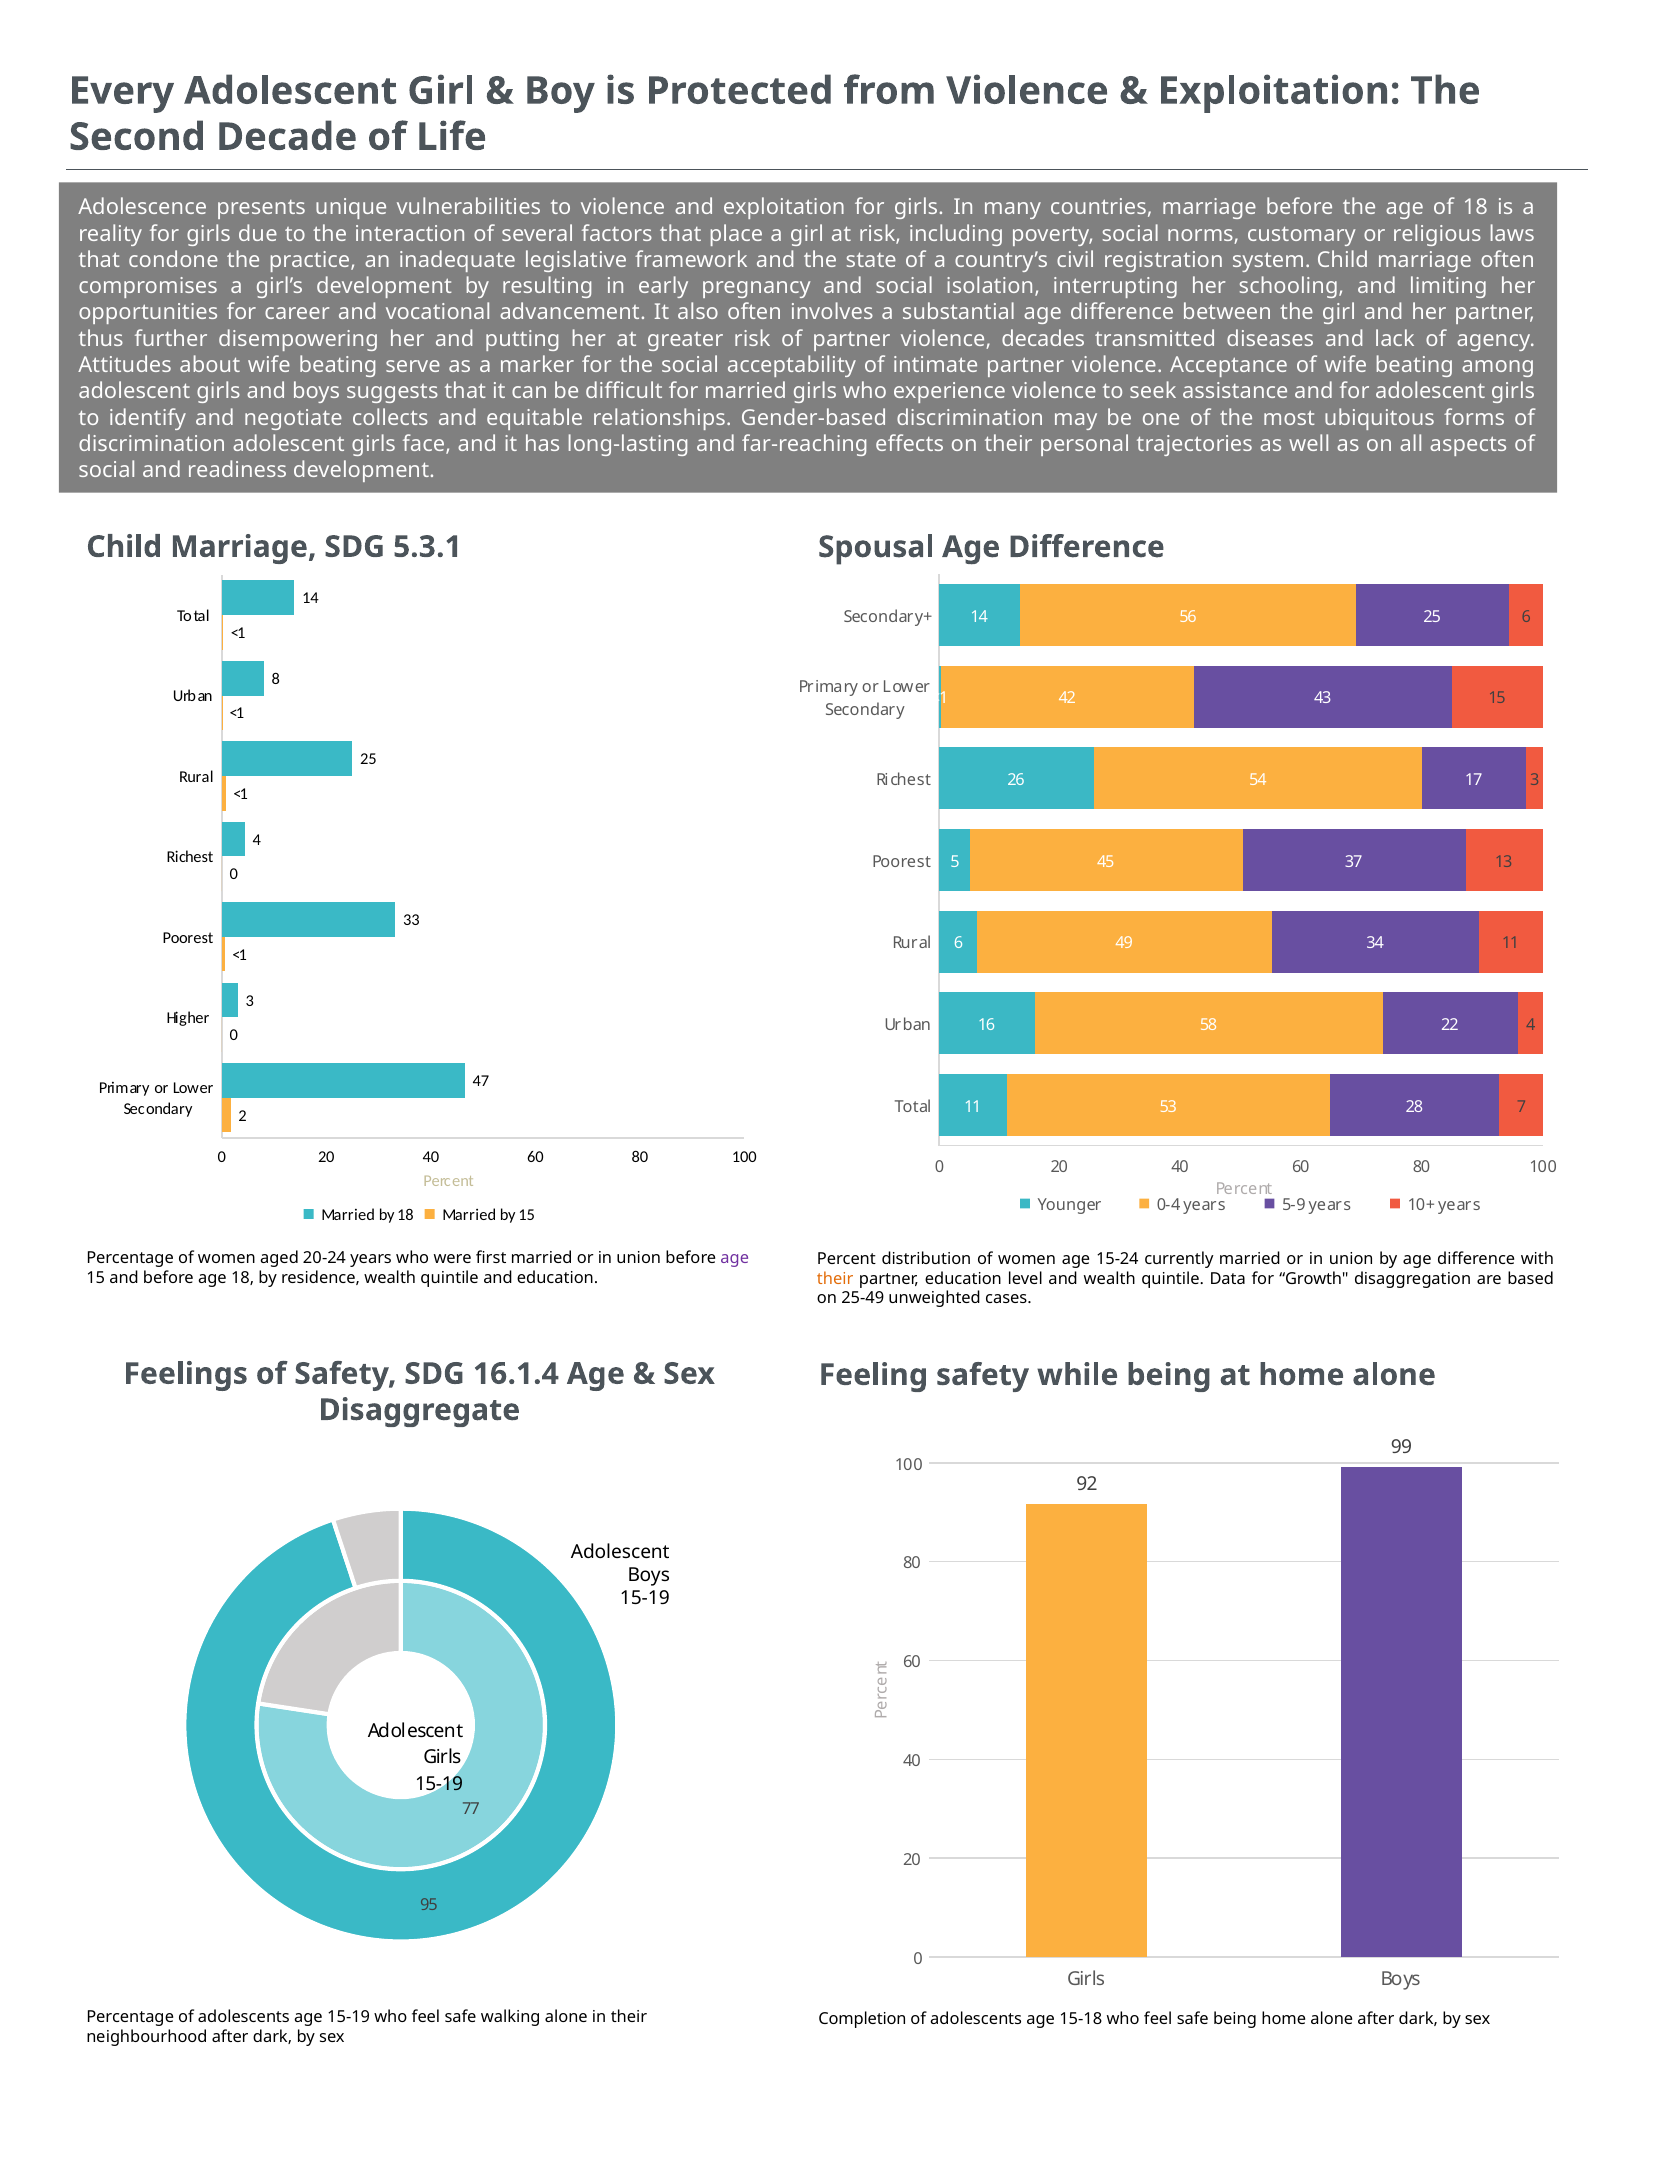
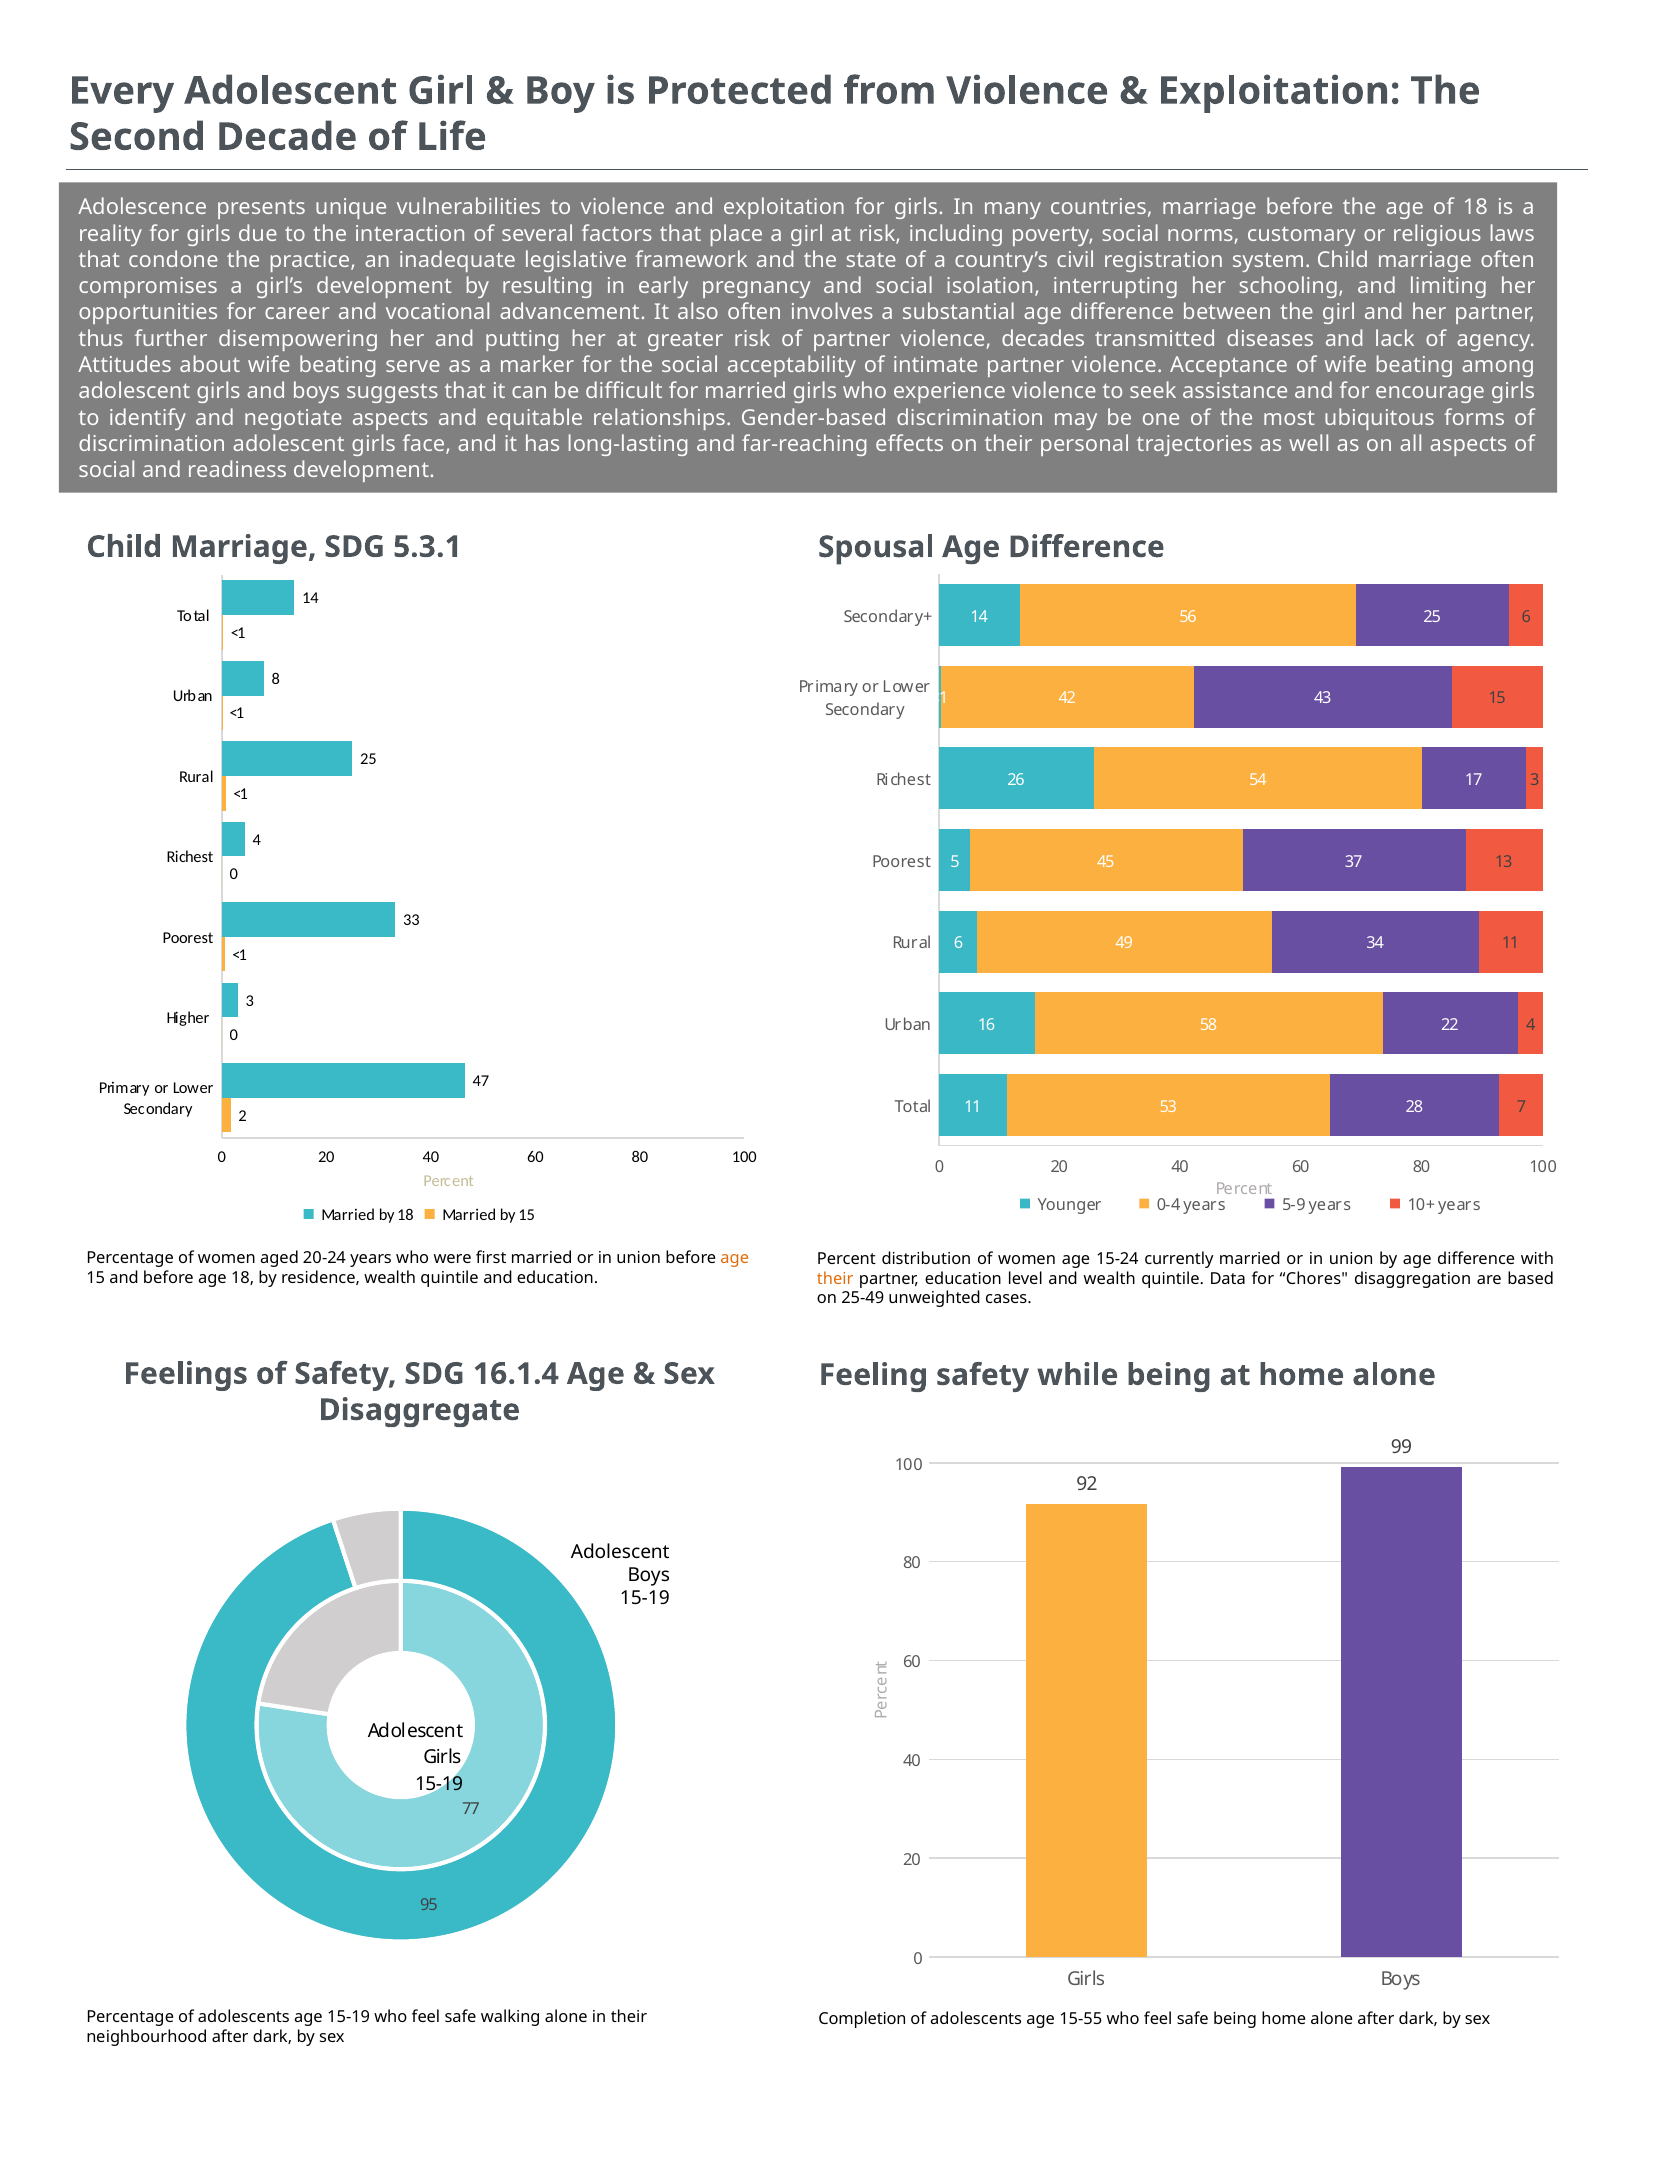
for adolescent: adolescent -> encourage (1430, 392)
negotiate collects: collects -> aspects (390, 418)
age colour: purple -> orange (735, 1259)
Growth: Growth -> Chores (1314, 1279)
15-18: 15-18 -> 15-55 (1081, 2019)
